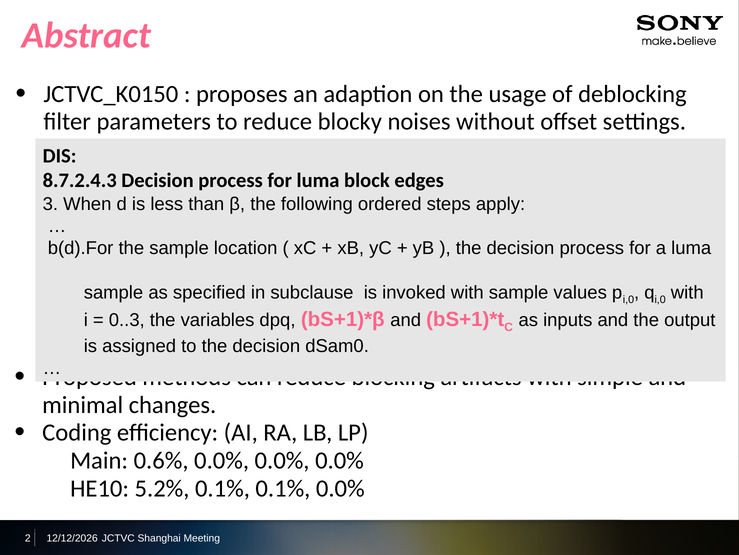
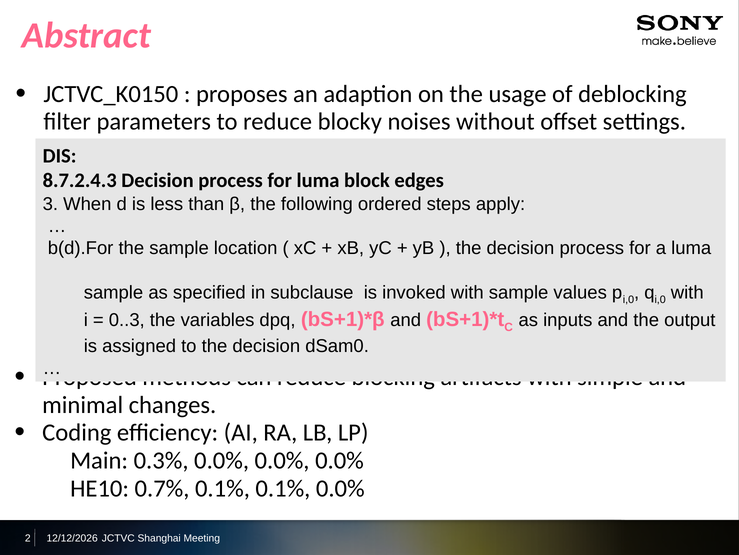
0.6%: 0.6% -> 0.3% (161, 460)
5.2%: 5.2% -> 0.7% (162, 488)
